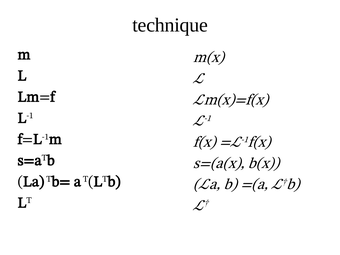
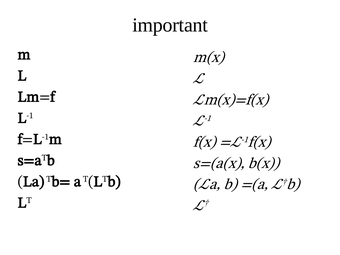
technique: technique -> important (170, 25)
